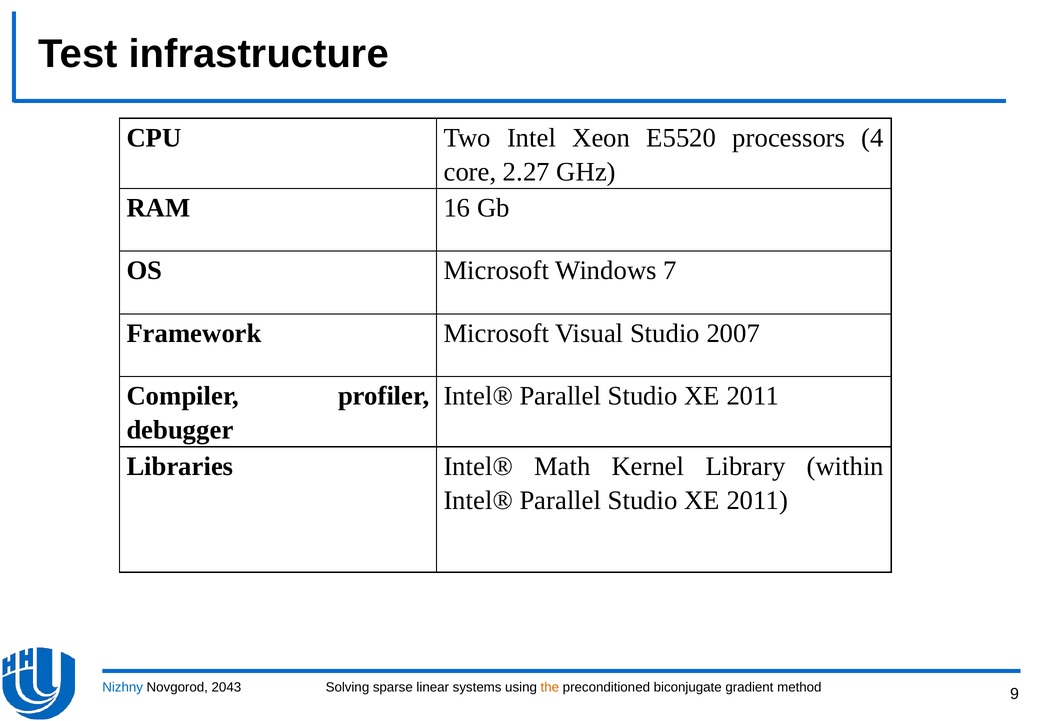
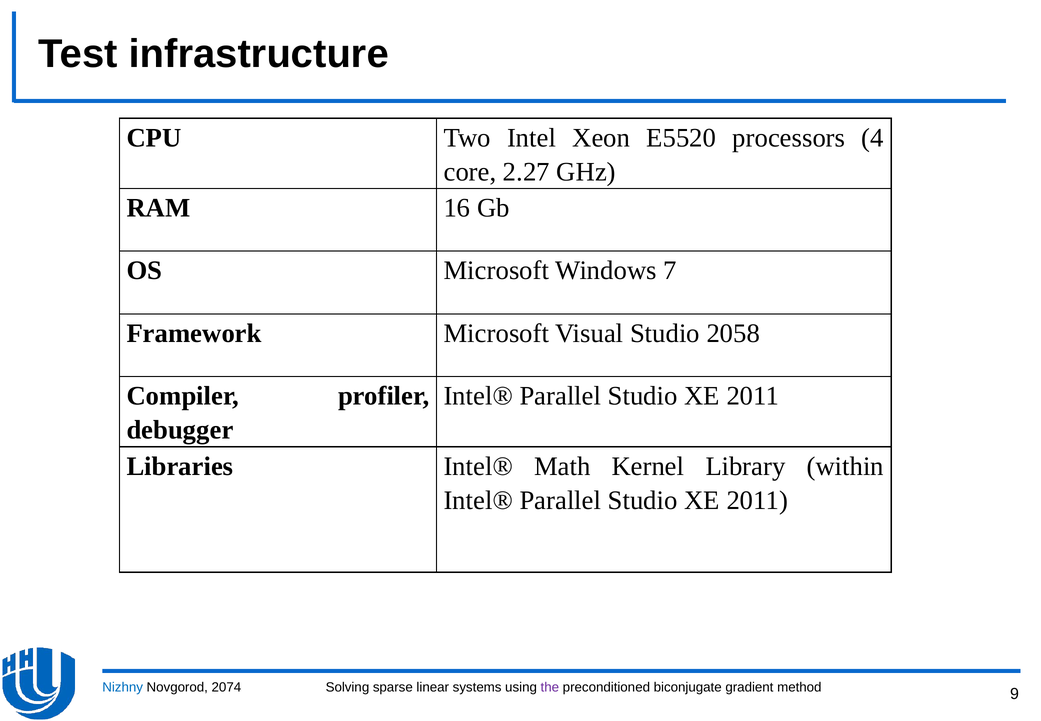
2007: 2007 -> 2058 (733, 333)
2043: 2043 -> 2074 (226, 687)
the colour: orange -> purple (550, 687)
